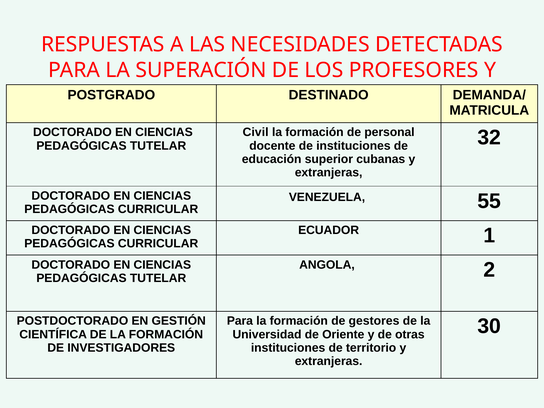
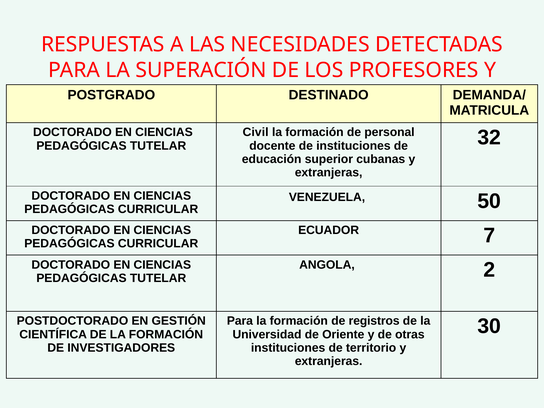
55: 55 -> 50 (489, 201)
1: 1 -> 7 (489, 235)
gestores: gestores -> registros (374, 321)
